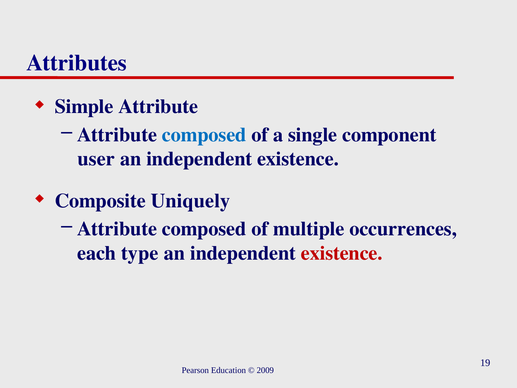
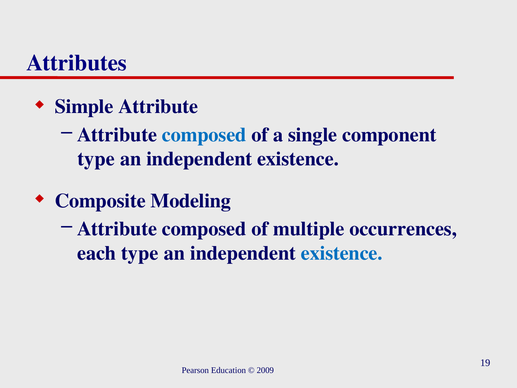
user: user -> type (96, 159)
Uniquely: Uniquely -> Modeling (191, 201)
existence colour: red -> blue (342, 253)
